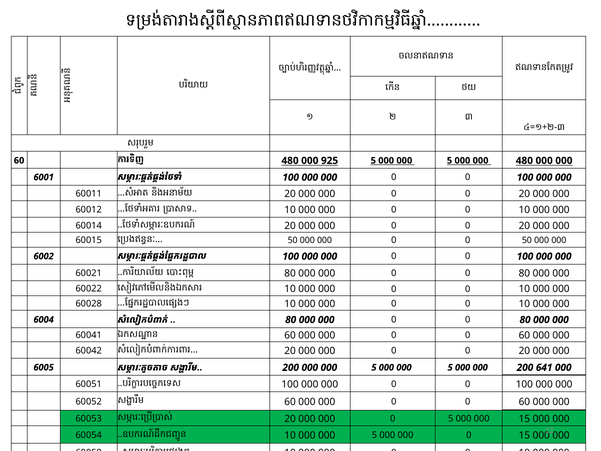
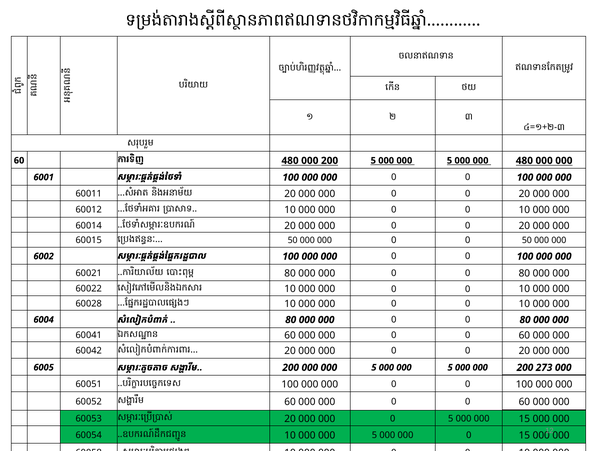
480 000 925: 925 -> 200 (330, 161)
641: 641 -> 273 (544, 367)
